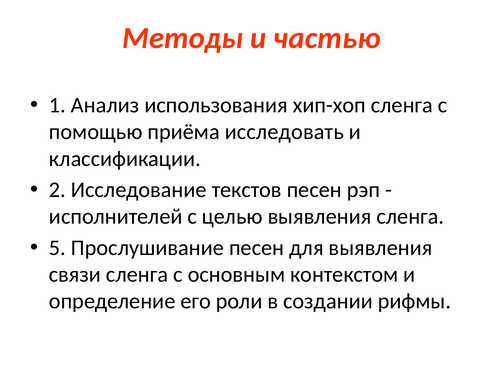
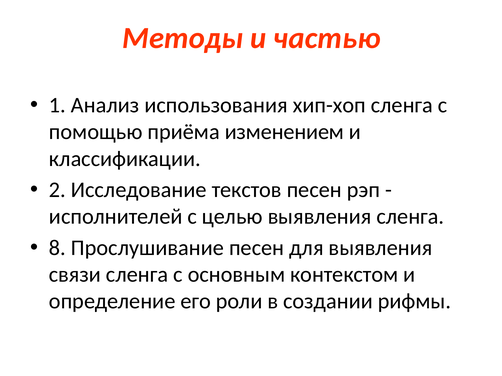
исследовать: исследовать -> изменением (284, 132)
5: 5 -> 8 (57, 248)
